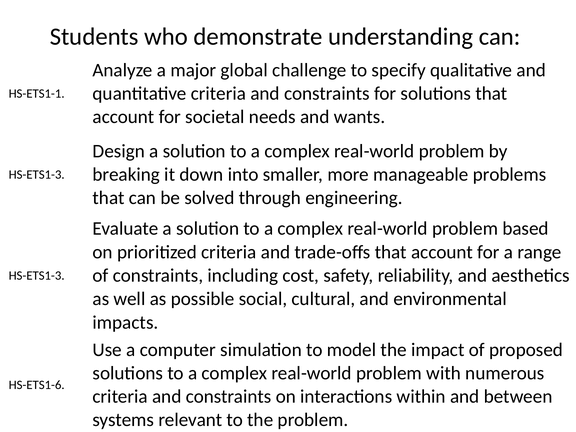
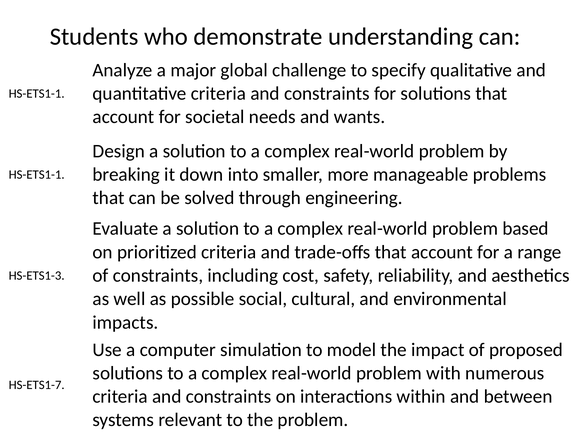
HS-ETS1-3: HS-ETS1-3 -> HS-ETS1-1 (37, 174)
HS-ETS1-6: HS-ETS1-6 -> HS-ETS1-7 (37, 385)
